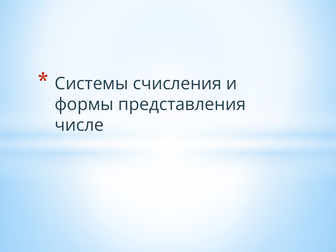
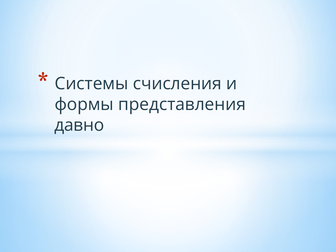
числе: числе -> давно (79, 125)
